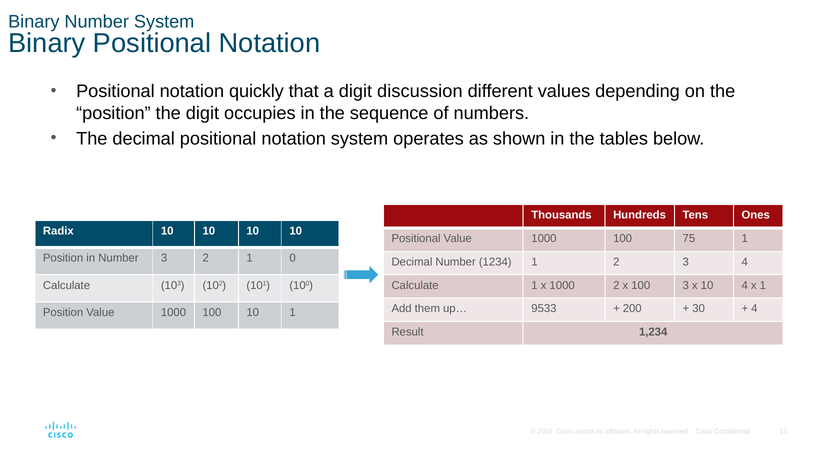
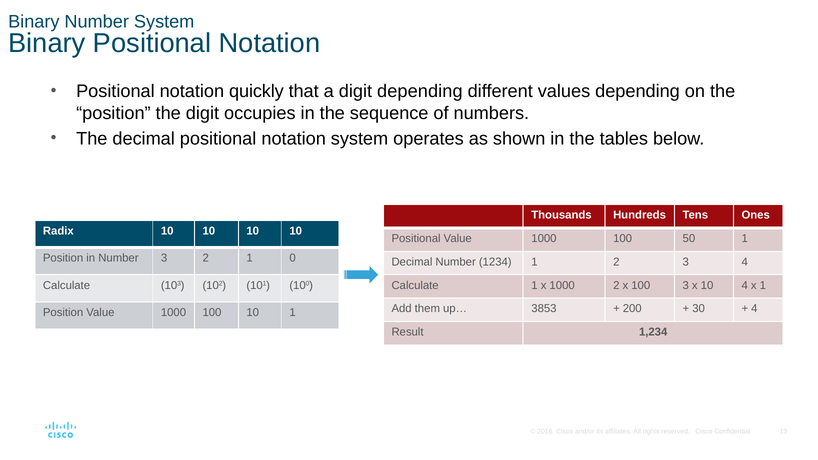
digit discussion: discussion -> depending (420, 91)
75: 75 -> 50 (689, 239)
9533: 9533 -> 3853 (544, 309)
